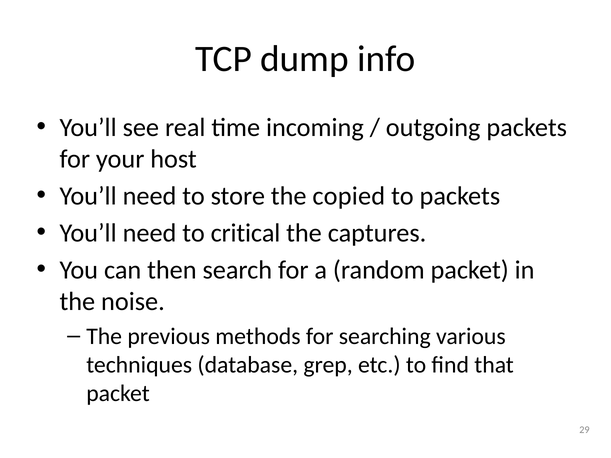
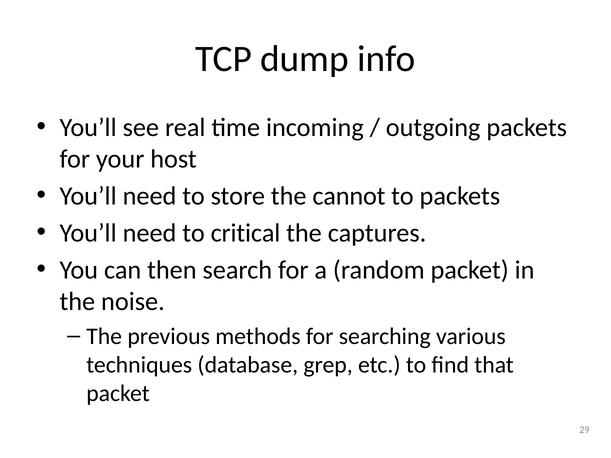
copied: copied -> cannot (349, 196)
